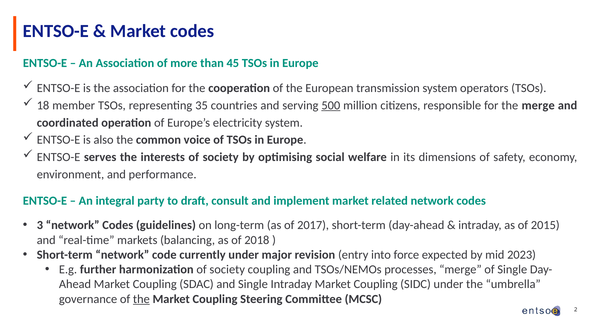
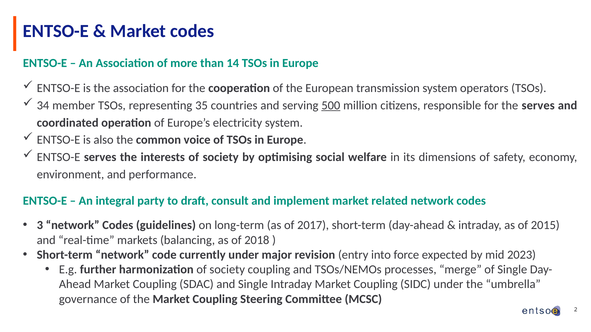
45: 45 -> 14 (233, 63)
18: 18 -> 34 (43, 106)
the merge: merge -> serves (538, 106)
the underline: present -> none (141, 299)
